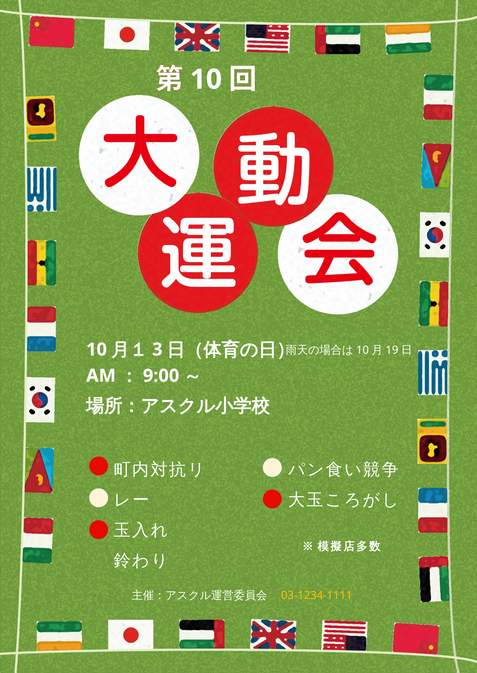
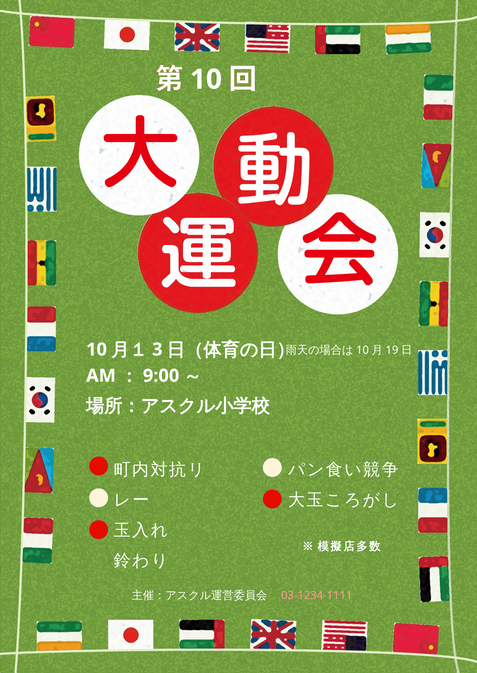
03‐1234‐1111 colour: yellow -> pink (317, 596)
